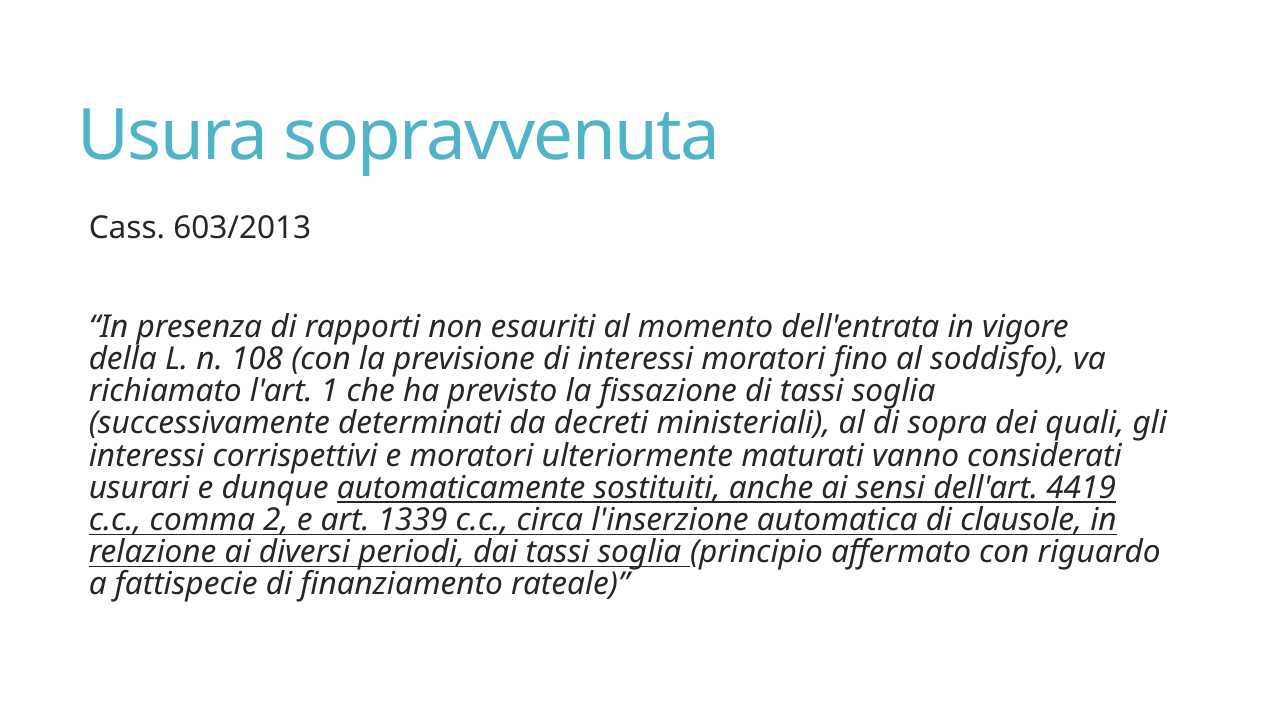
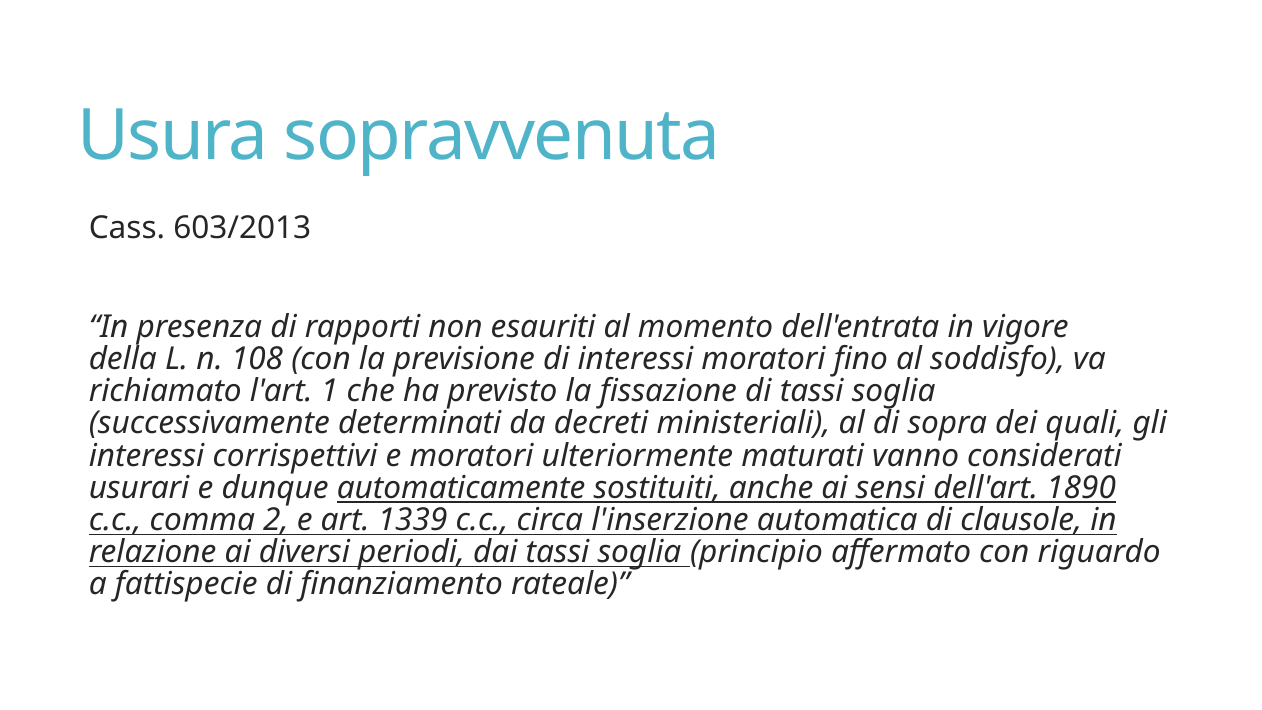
4419: 4419 -> 1890 (1081, 488)
